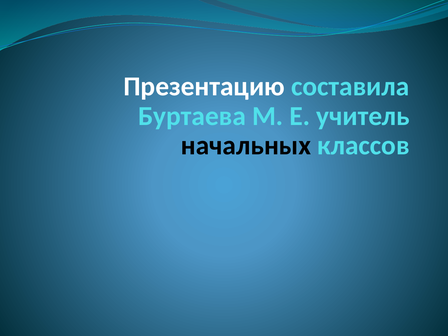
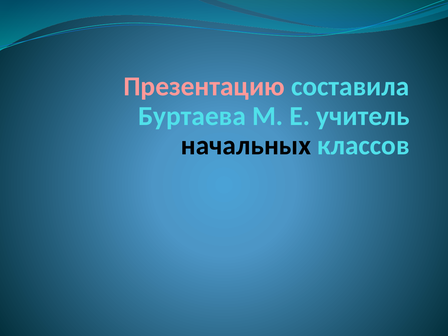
Презентацию colour: white -> pink (204, 86)
